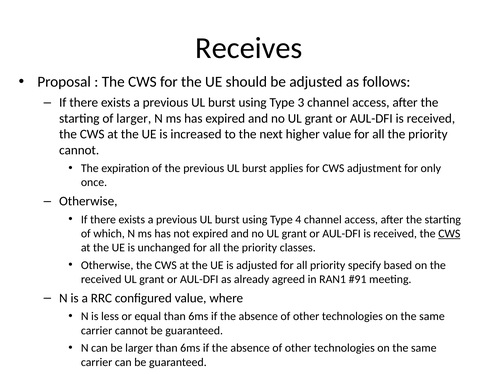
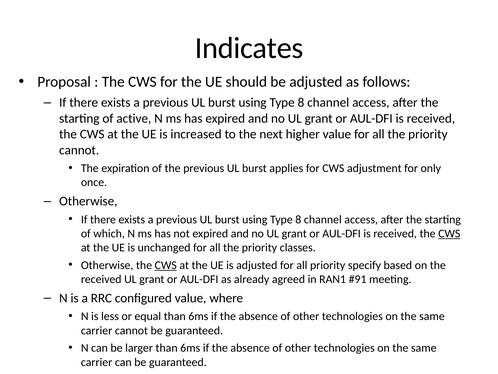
Receives: Receives -> Indicates (249, 48)
3: 3 -> 8 (301, 103)
of larger: larger -> active (134, 118)
4: 4 -> 8 (298, 219)
CWS underline: none -> present (166, 265)
